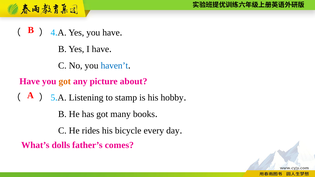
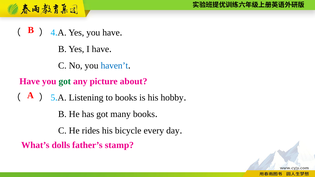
got colour: orange -> green (65, 81)
to stamp: stamp -> books (126, 98)
comes: comes -> stamp (119, 145)
